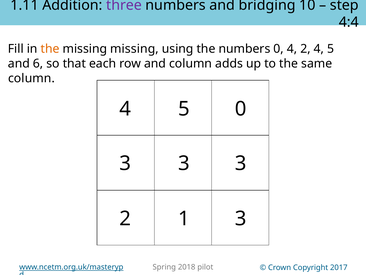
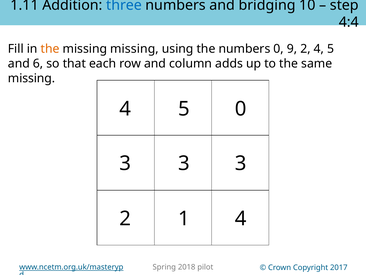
three colour: purple -> blue (124, 5)
0 4: 4 -> 9 (292, 49)
column: column -> missing (32, 78)
1 3: 3 -> 4 (241, 218)
